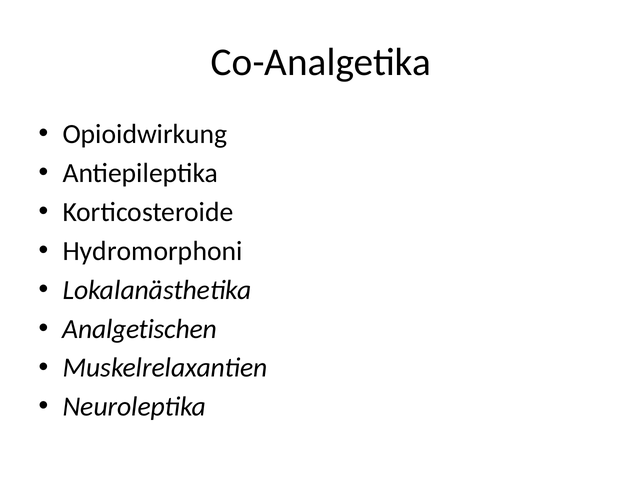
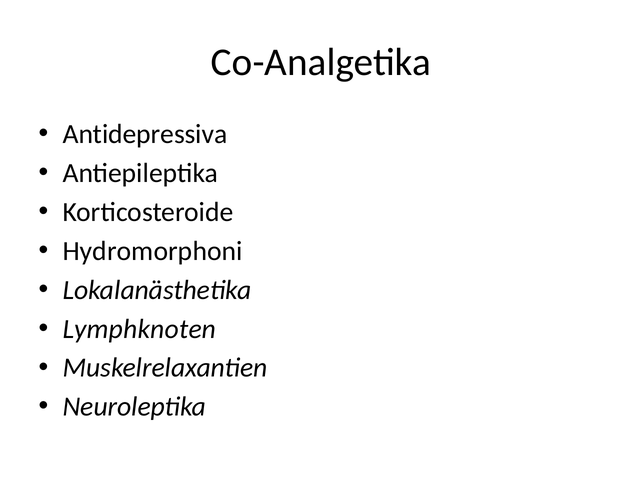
Opioidwirkung: Opioidwirkung -> Antidepressiva (145, 134)
Analgetischen: Analgetischen -> Lymphknoten (139, 329)
